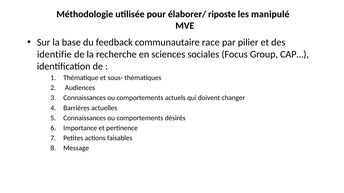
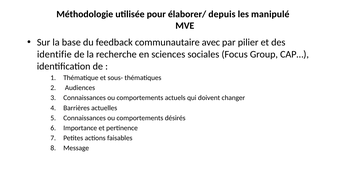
riposte: riposte -> depuis (222, 14)
race: race -> avec (211, 42)
